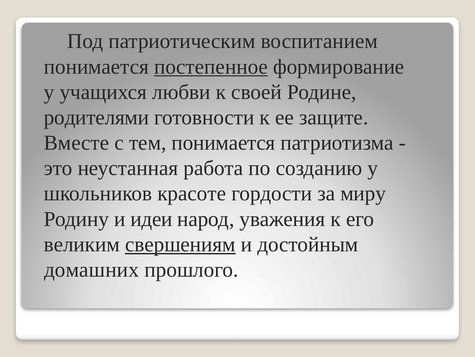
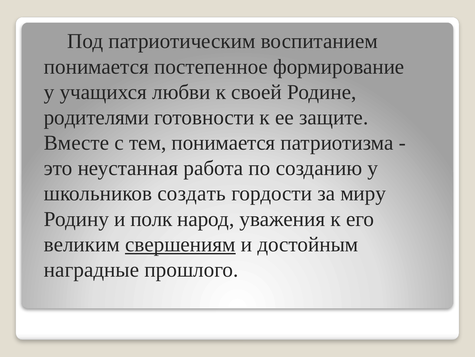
постепенное underline: present -> none (211, 67)
красоте: красоте -> создать (192, 193)
идеи: идеи -> полк (151, 219)
домашних: домашних -> наградные (92, 269)
